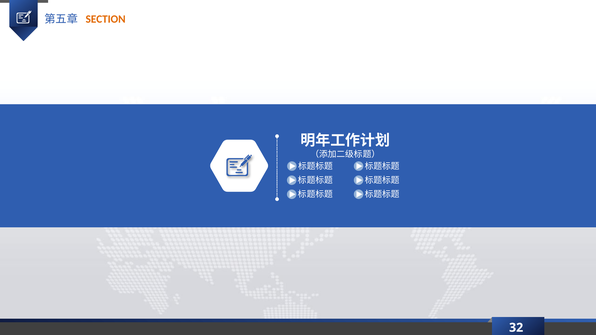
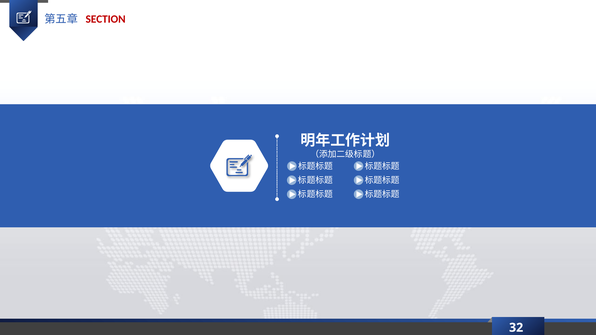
SECTION colour: orange -> red (106, 19)
